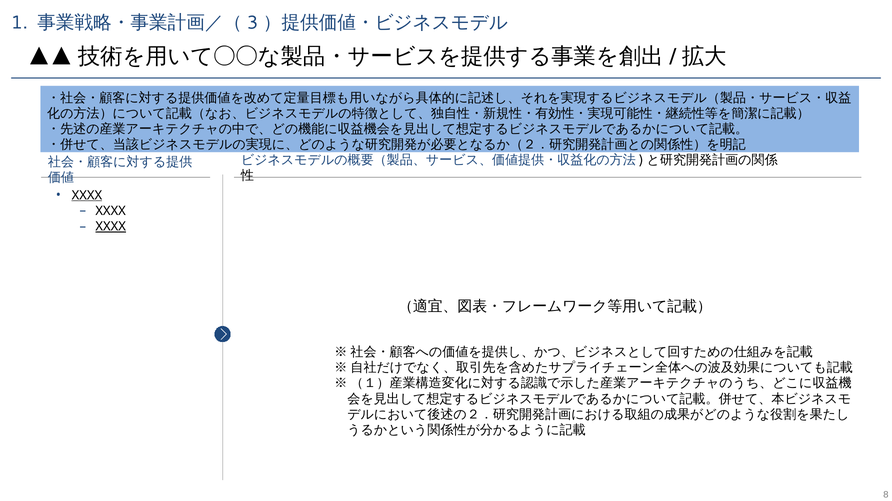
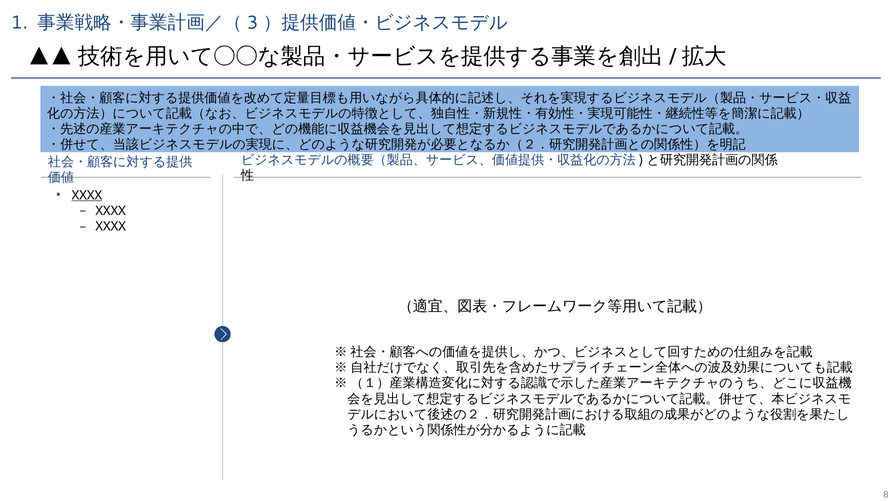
XXXX underline: present -> none (111, 227)
